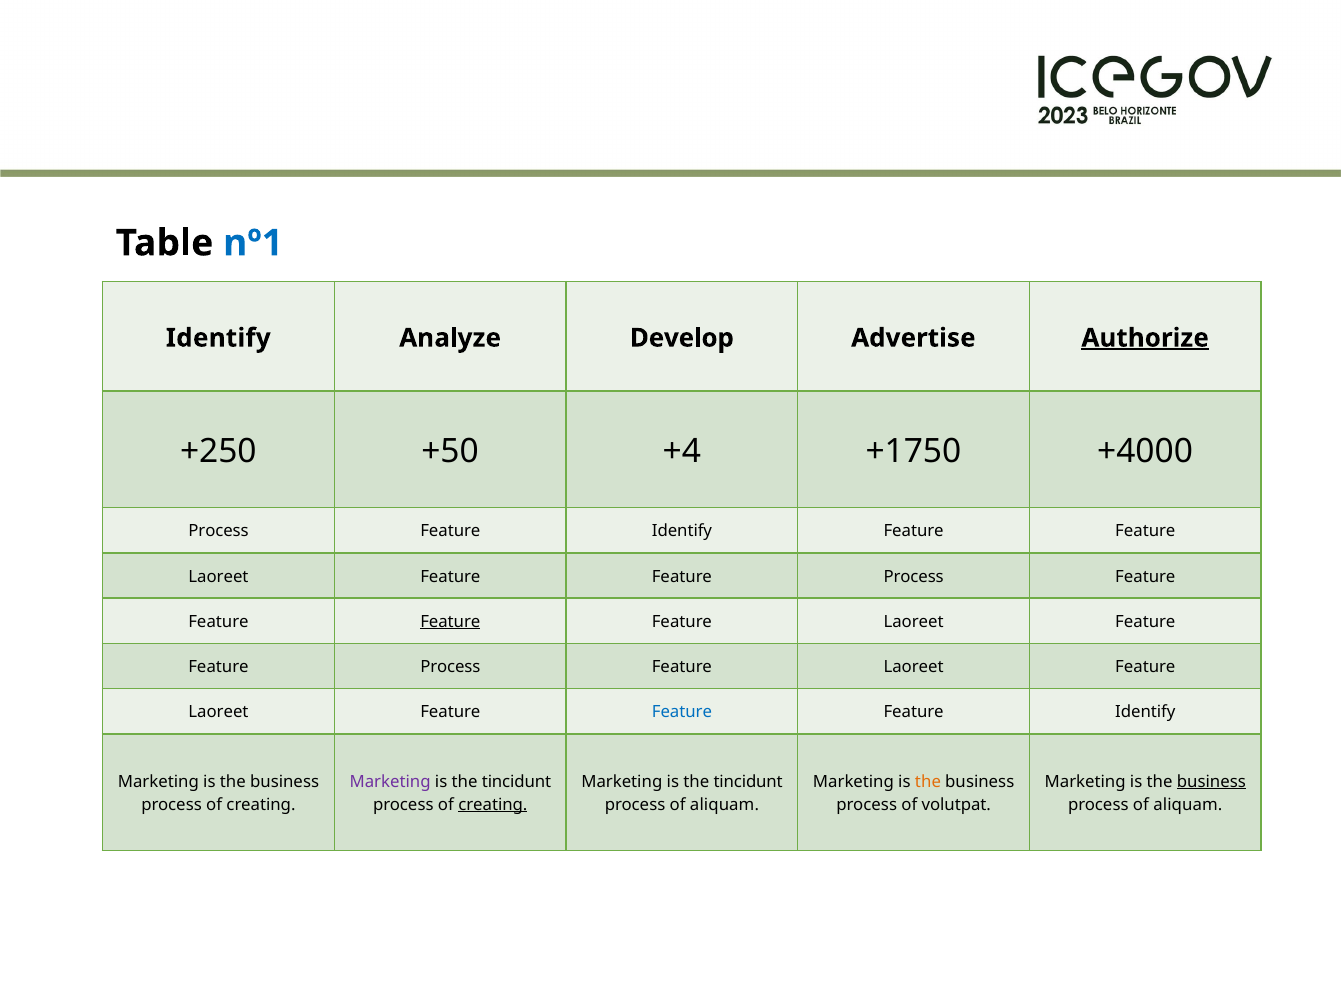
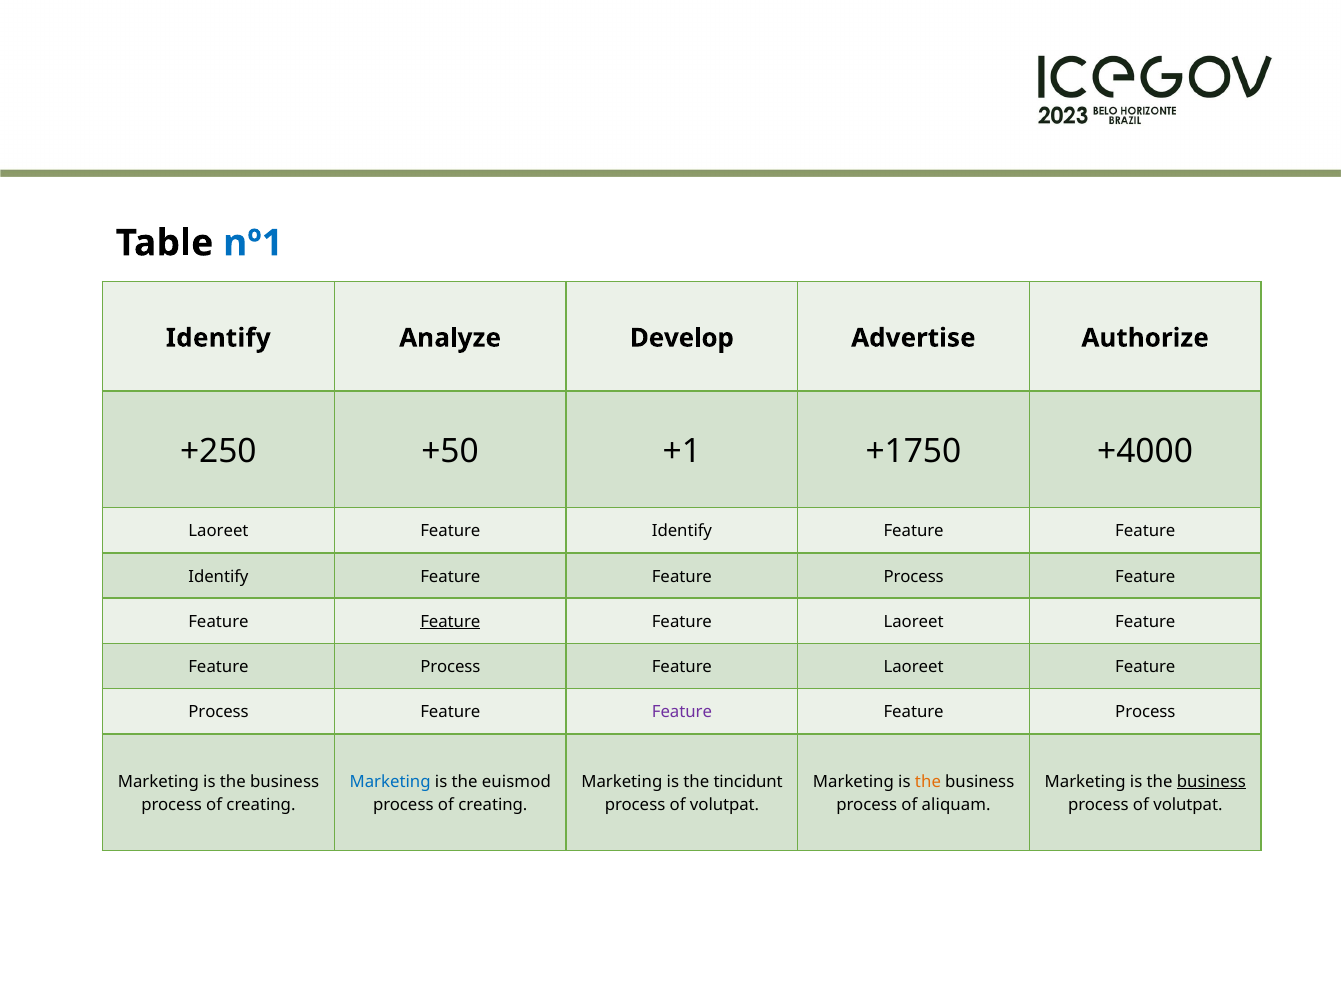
Authorize underline: present -> none (1145, 338)
+4: +4 -> +1 (682, 451)
Process: Process -> Laoreet (218, 531)
Laoreet: Laoreet -> Identify (218, 576)
Laoreet: Laoreet -> Process (219, 712)
Feature colour: blue -> purple (682, 712)
Identify: Identify -> Process (1145, 712)
Marketing colour: purple -> blue (390, 781)
tincidunt: tincidunt -> euismod (516, 781)
creating underline: present -> none (493, 804)
aliquam: aliquam -> volutpat (725, 804)
volutpat: volutpat -> aliquam (956, 804)
aliquam: aliquam -> volutpat (1188, 804)
